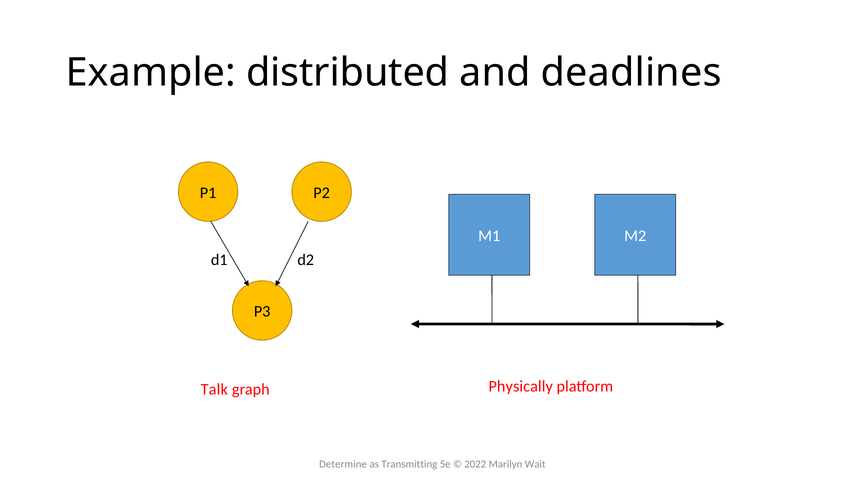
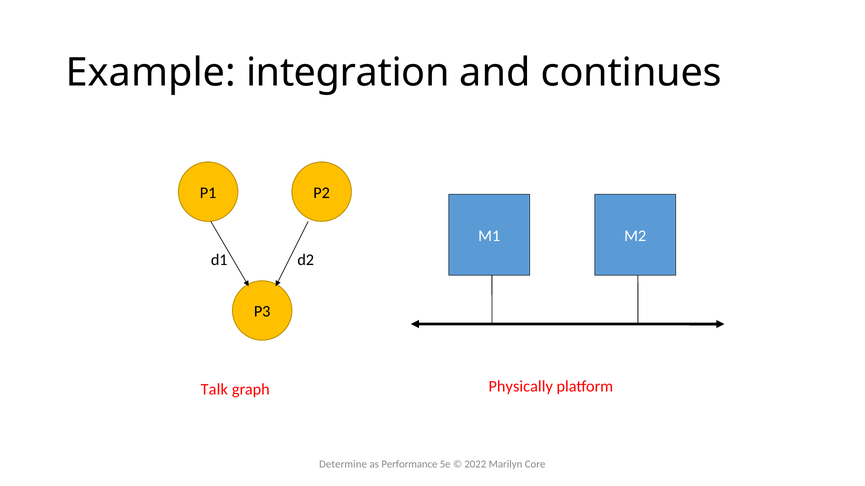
distributed: distributed -> integration (348, 73)
deadlines: deadlines -> continues (631, 73)
Transmitting: Transmitting -> Performance (409, 465)
Wait: Wait -> Core (535, 465)
